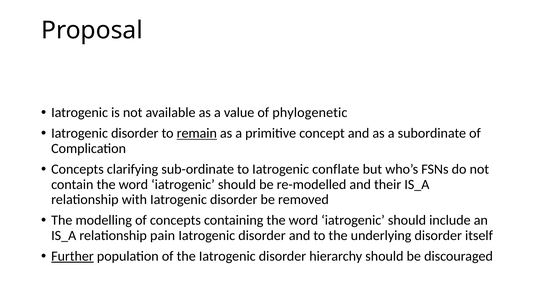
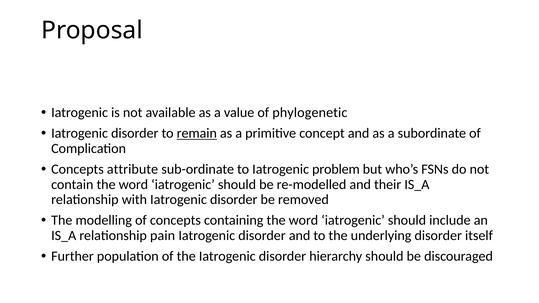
clarifying: clarifying -> attribute (133, 169)
conflate: conflate -> problem (336, 169)
Further underline: present -> none (72, 256)
